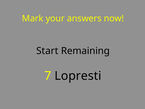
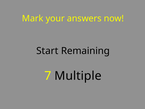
Lopresti: Lopresti -> Multiple (78, 76)
